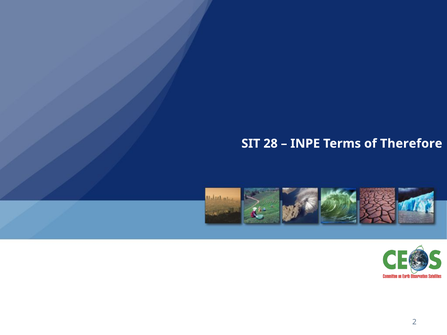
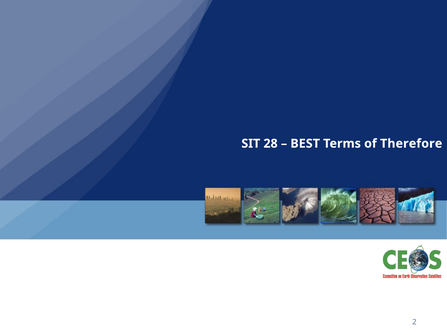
INPE: INPE -> BEST (305, 144)
